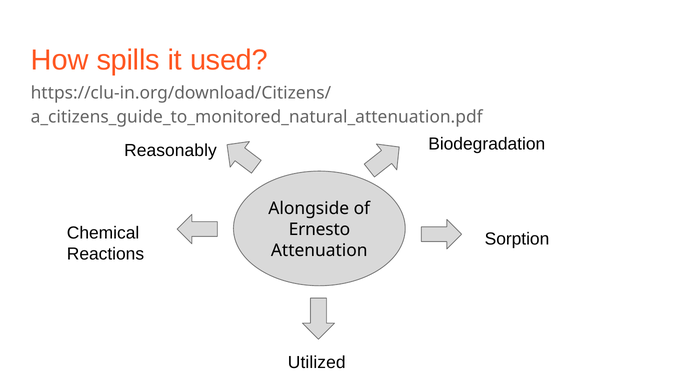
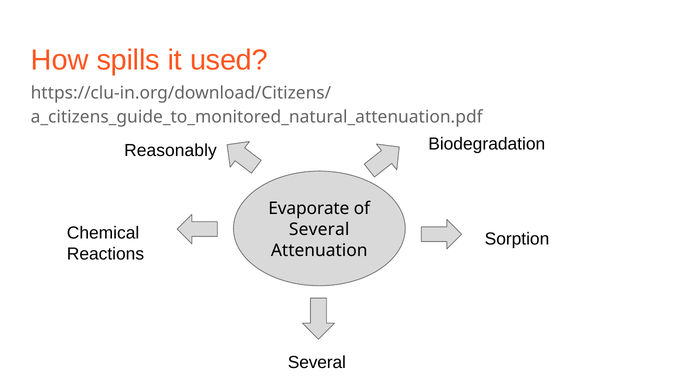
Alongside: Alongside -> Evaporate (309, 208)
Ernesto: Ernesto -> Several (319, 229)
Utilized: Utilized -> Several (317, 362)
